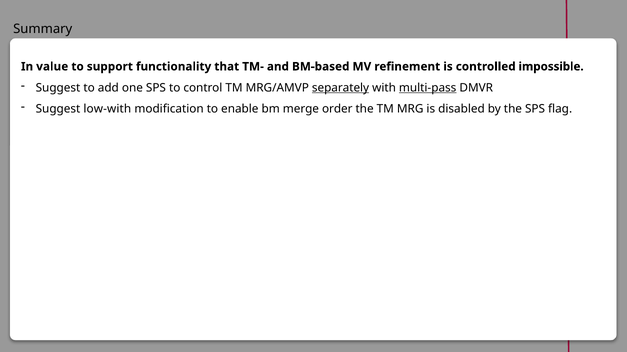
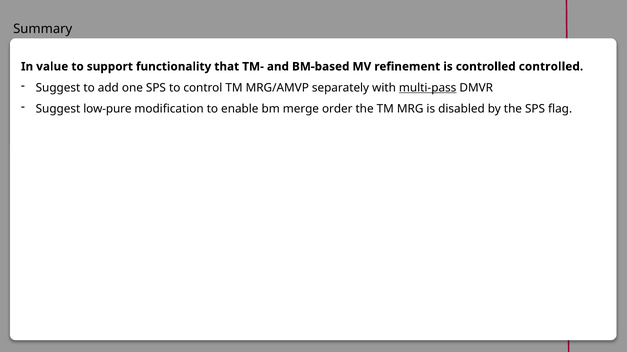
controlled impossible: impossible -> controlled (551, 67)
separately underline: present -> none (341, 88)
low-with: low-with -> low-pure (107, 109)
